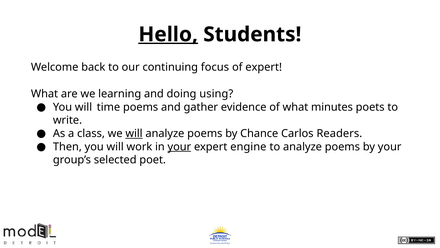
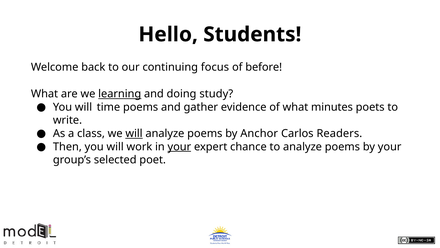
Hello underline: present -> none (168, 34)
of expert: expert -> before (264, 67)
learning underline: none -> present (120, 94)
using: using -> study (216, 94)
Chance: Chance -> Anchor (259, 133)
engine: engine -> chance (248, 146)
